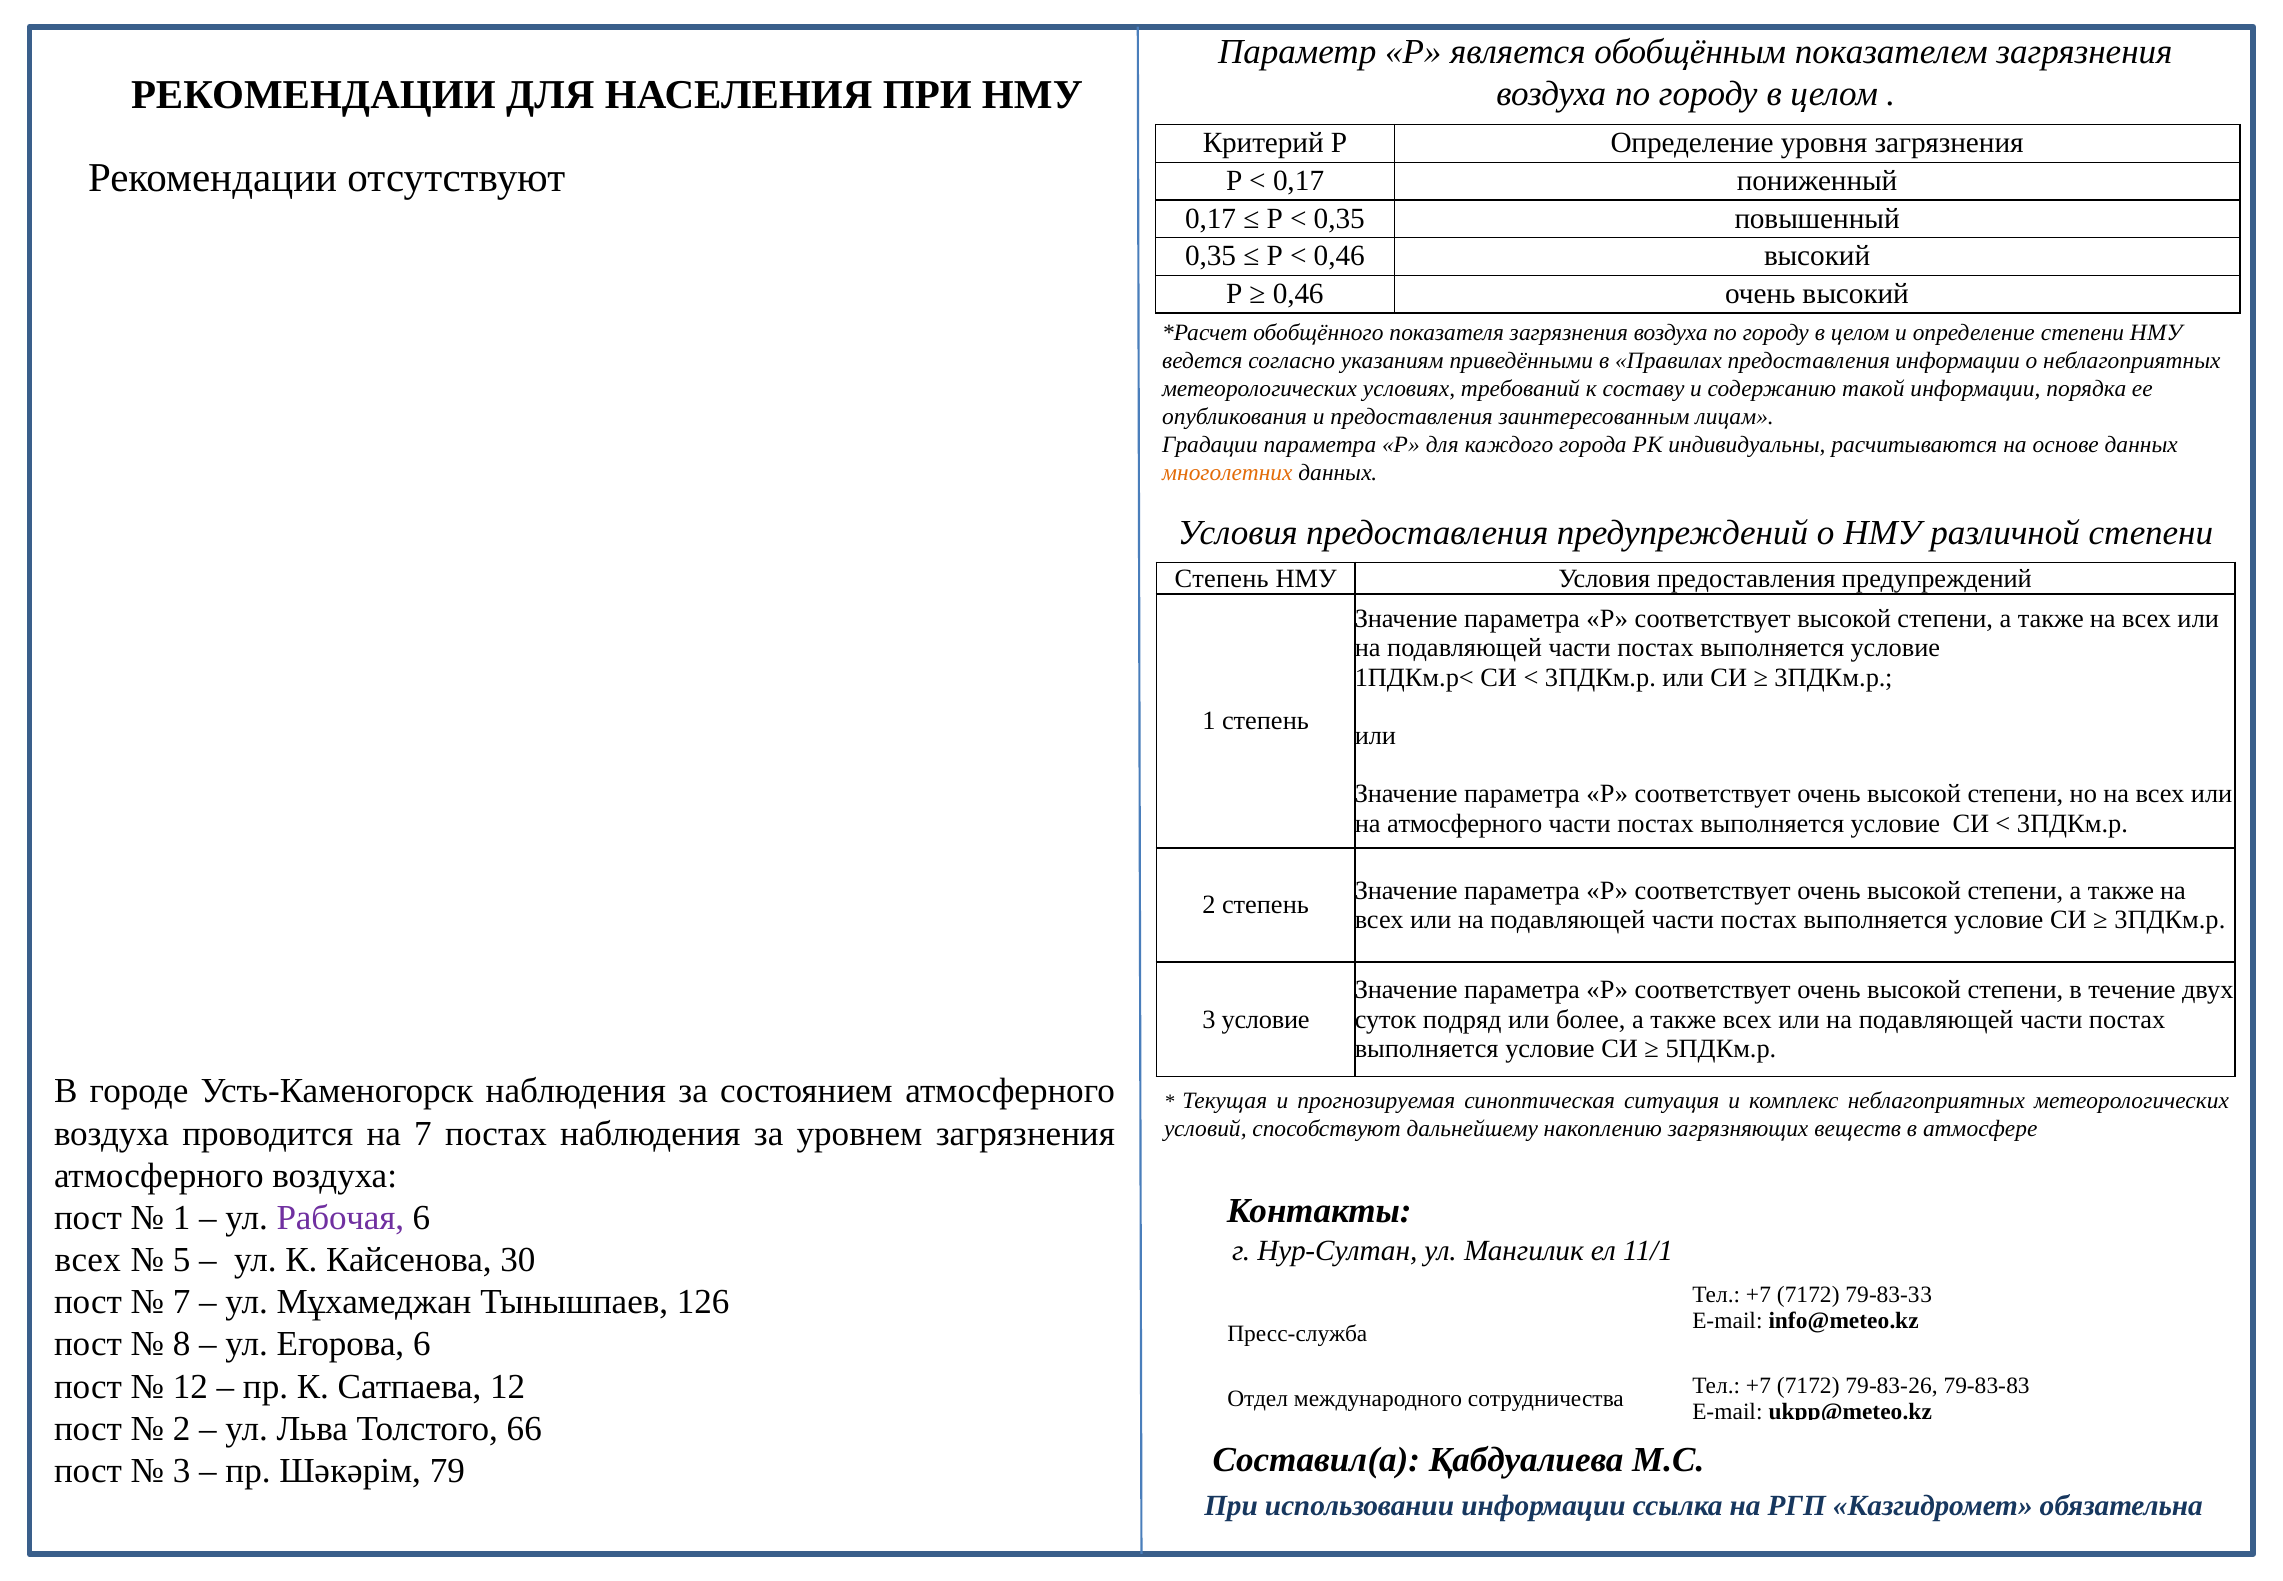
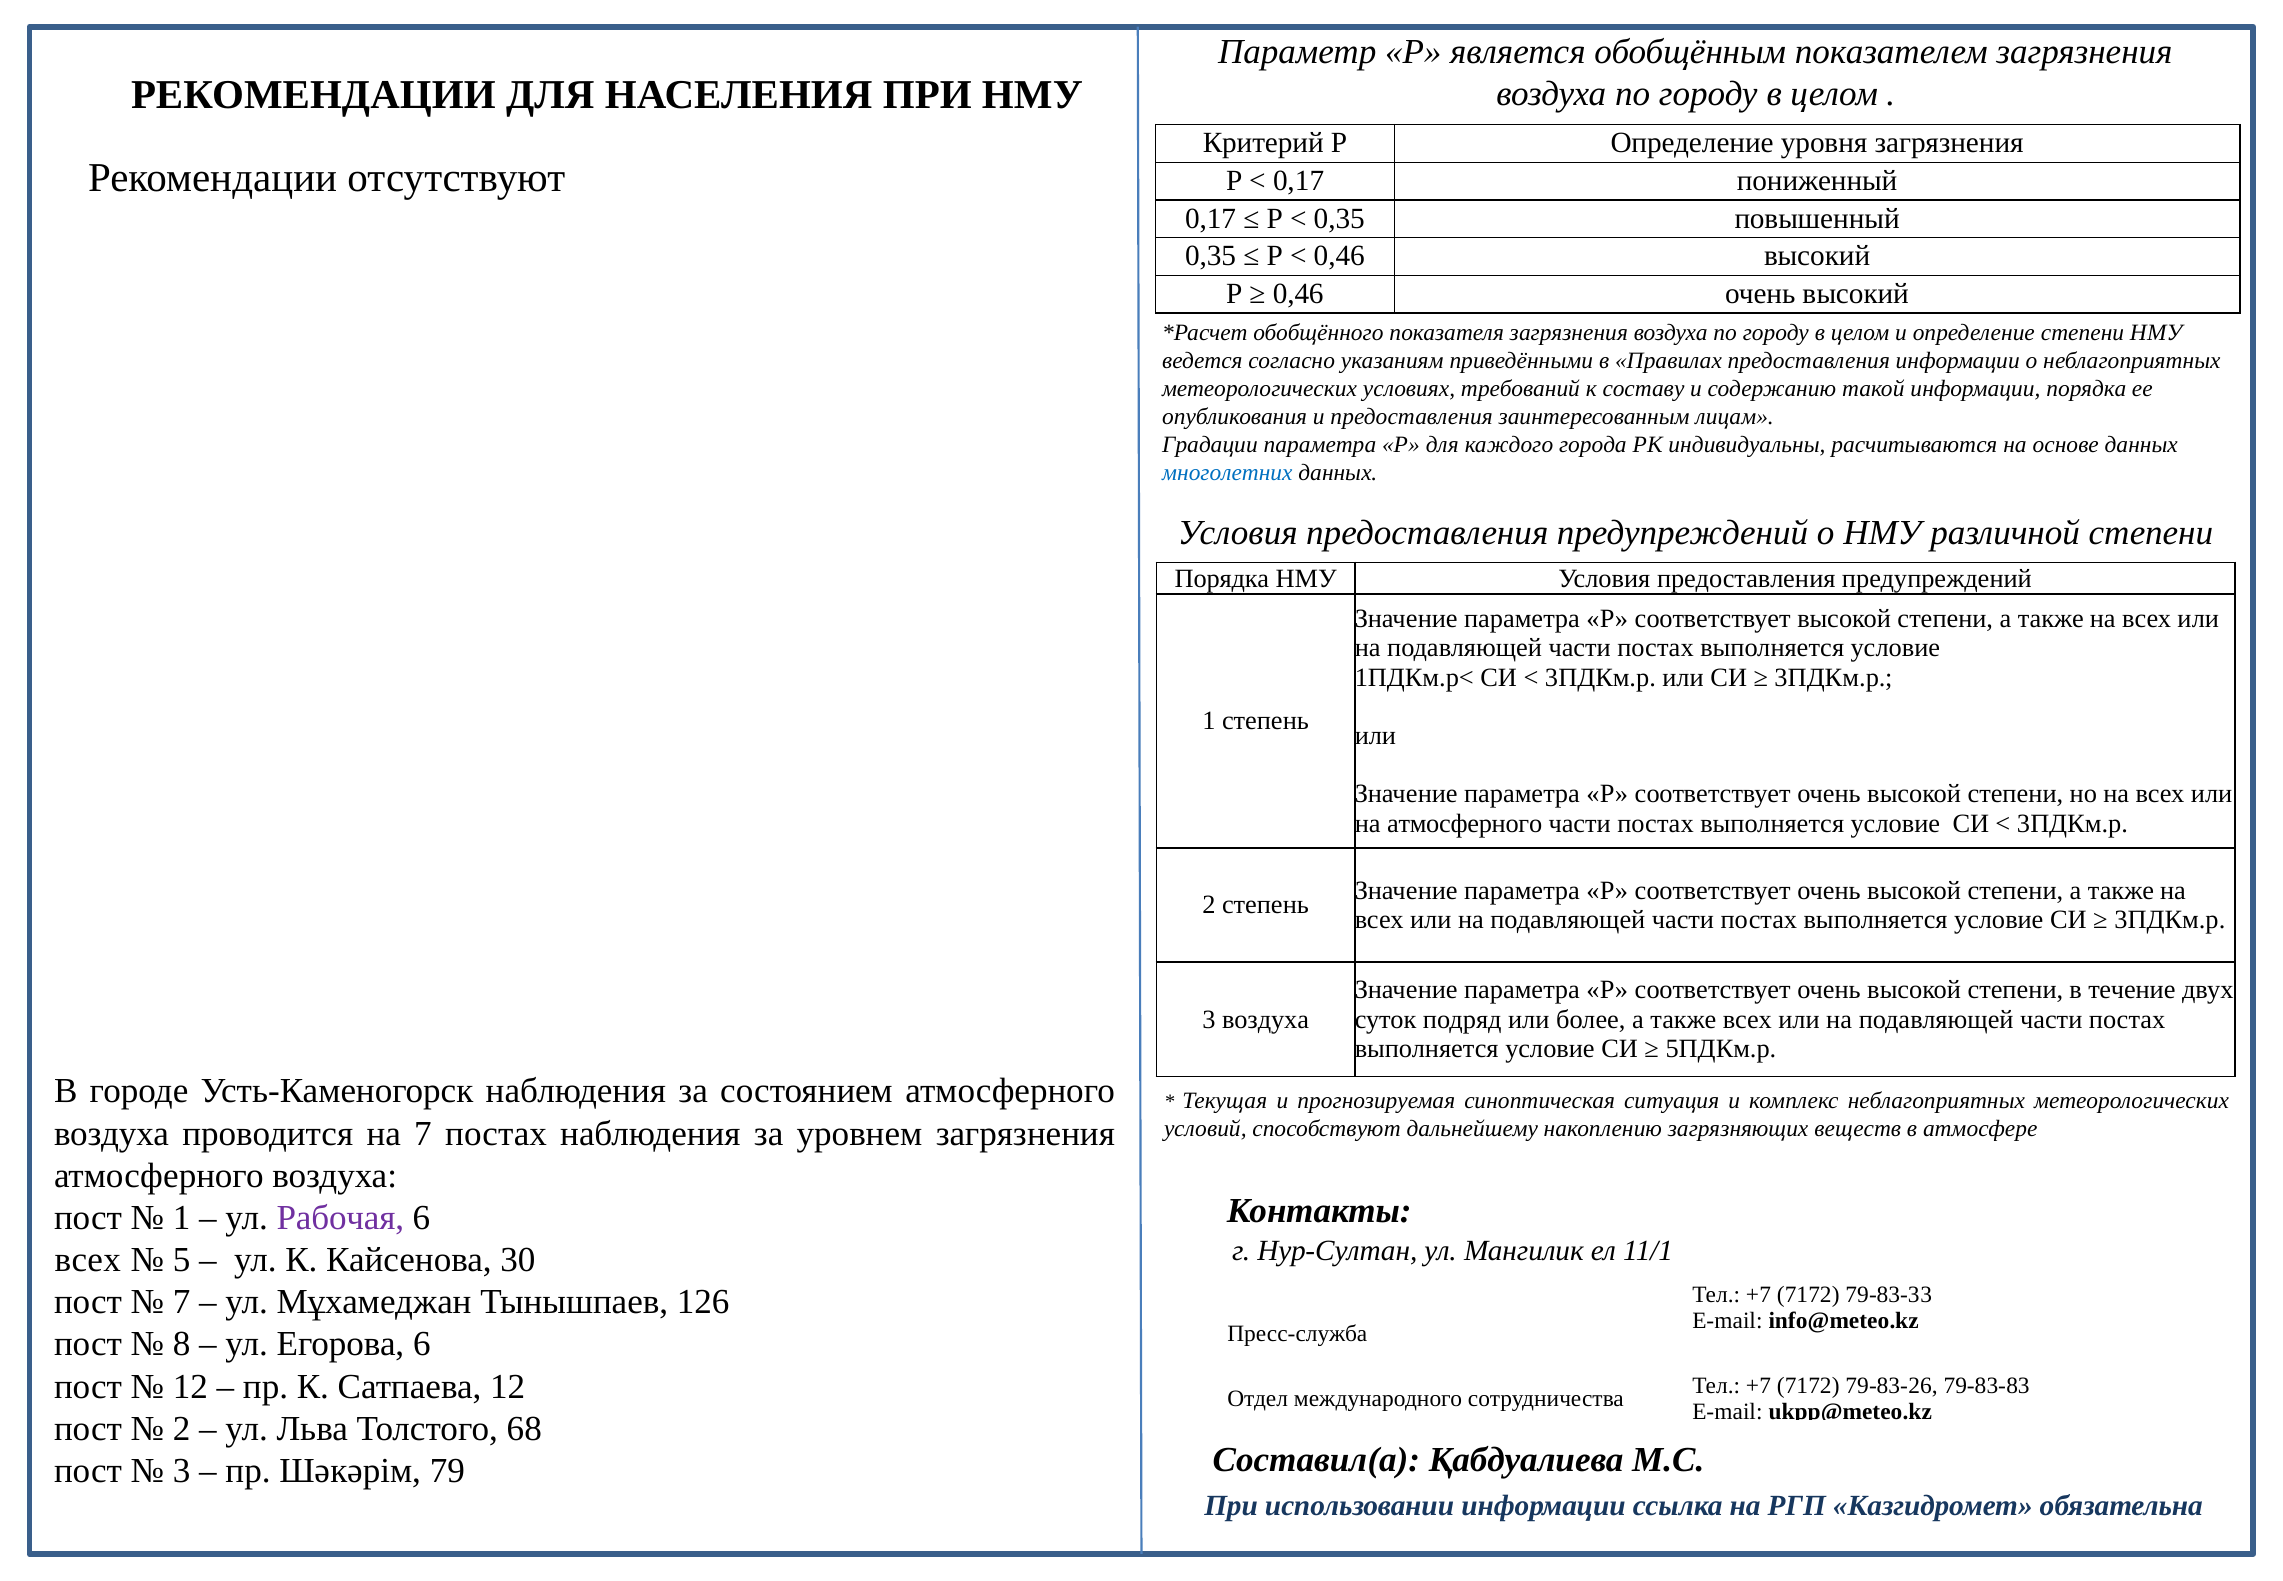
многолетних colour: orange -> blue (1227, 473)
Степень: Степень -> Порядка (1222, 578)
3 условие: условие -> воздуха (1266, 1019)
66: 66 -> 68 (524, 1428)
